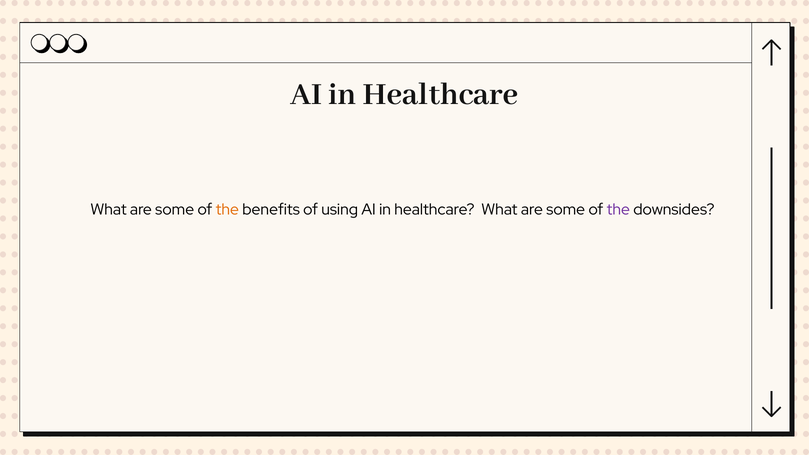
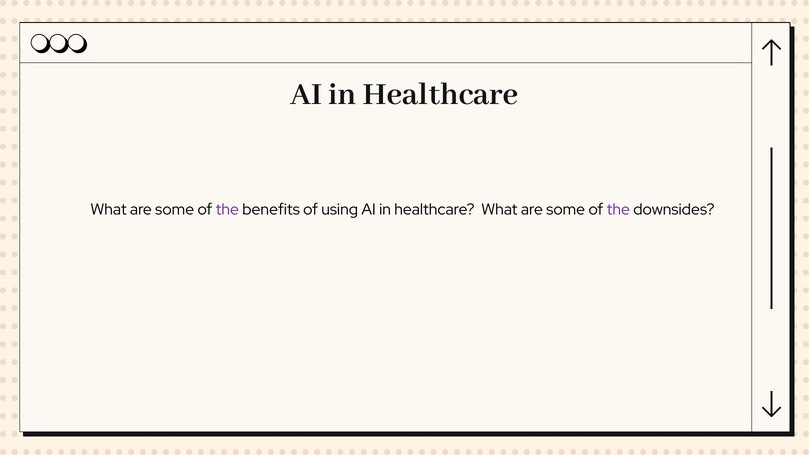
the colour: orange -> purple (227, 209)
